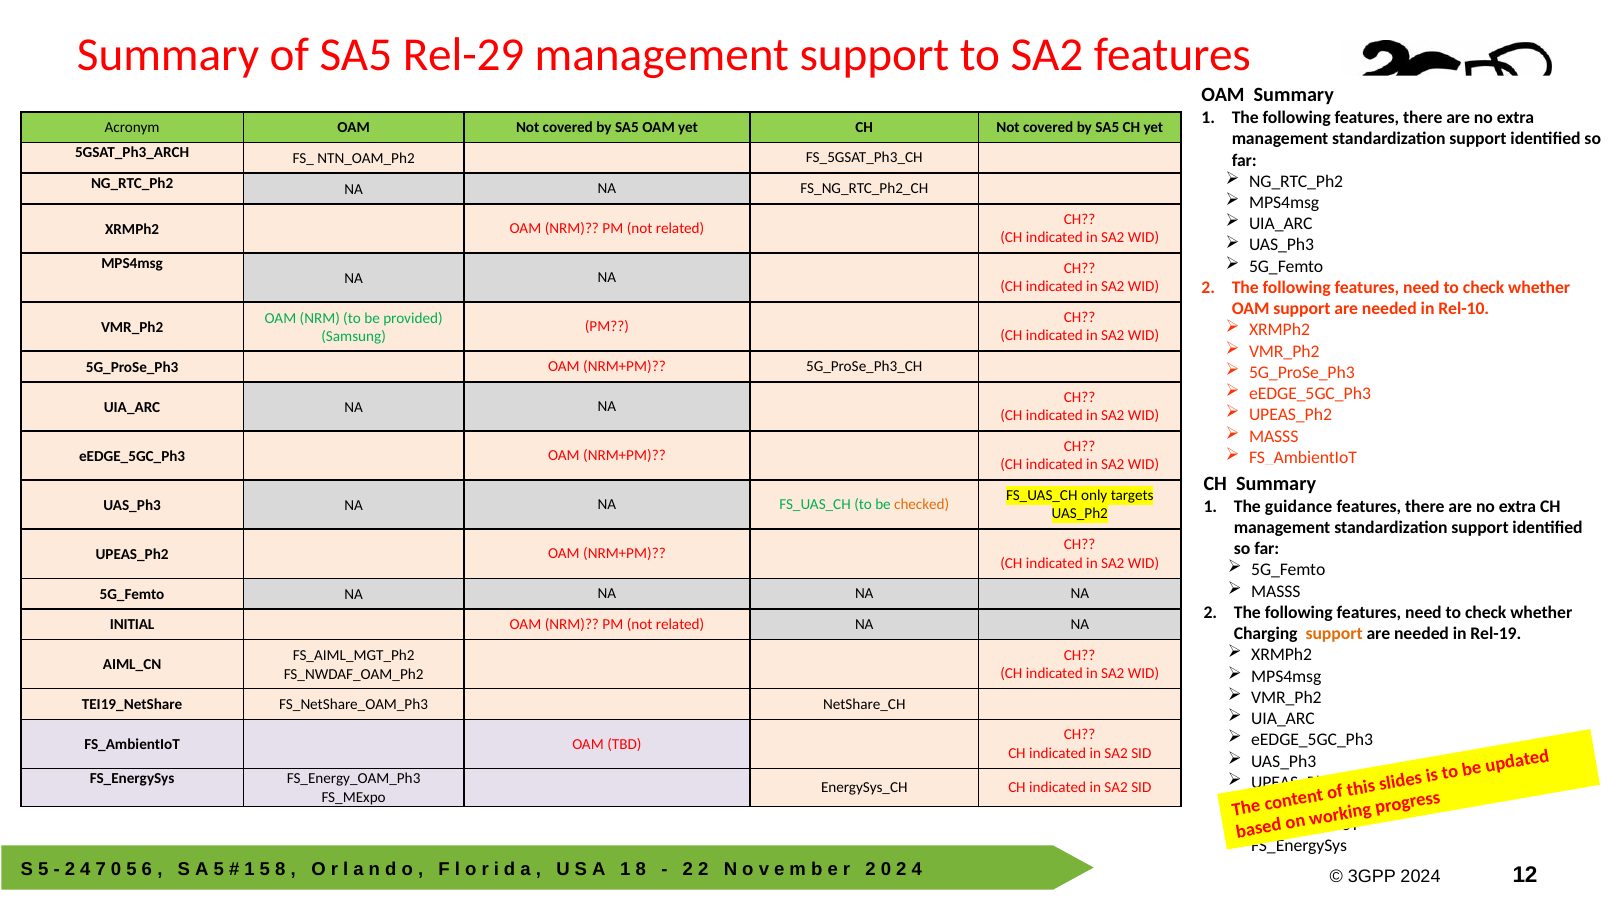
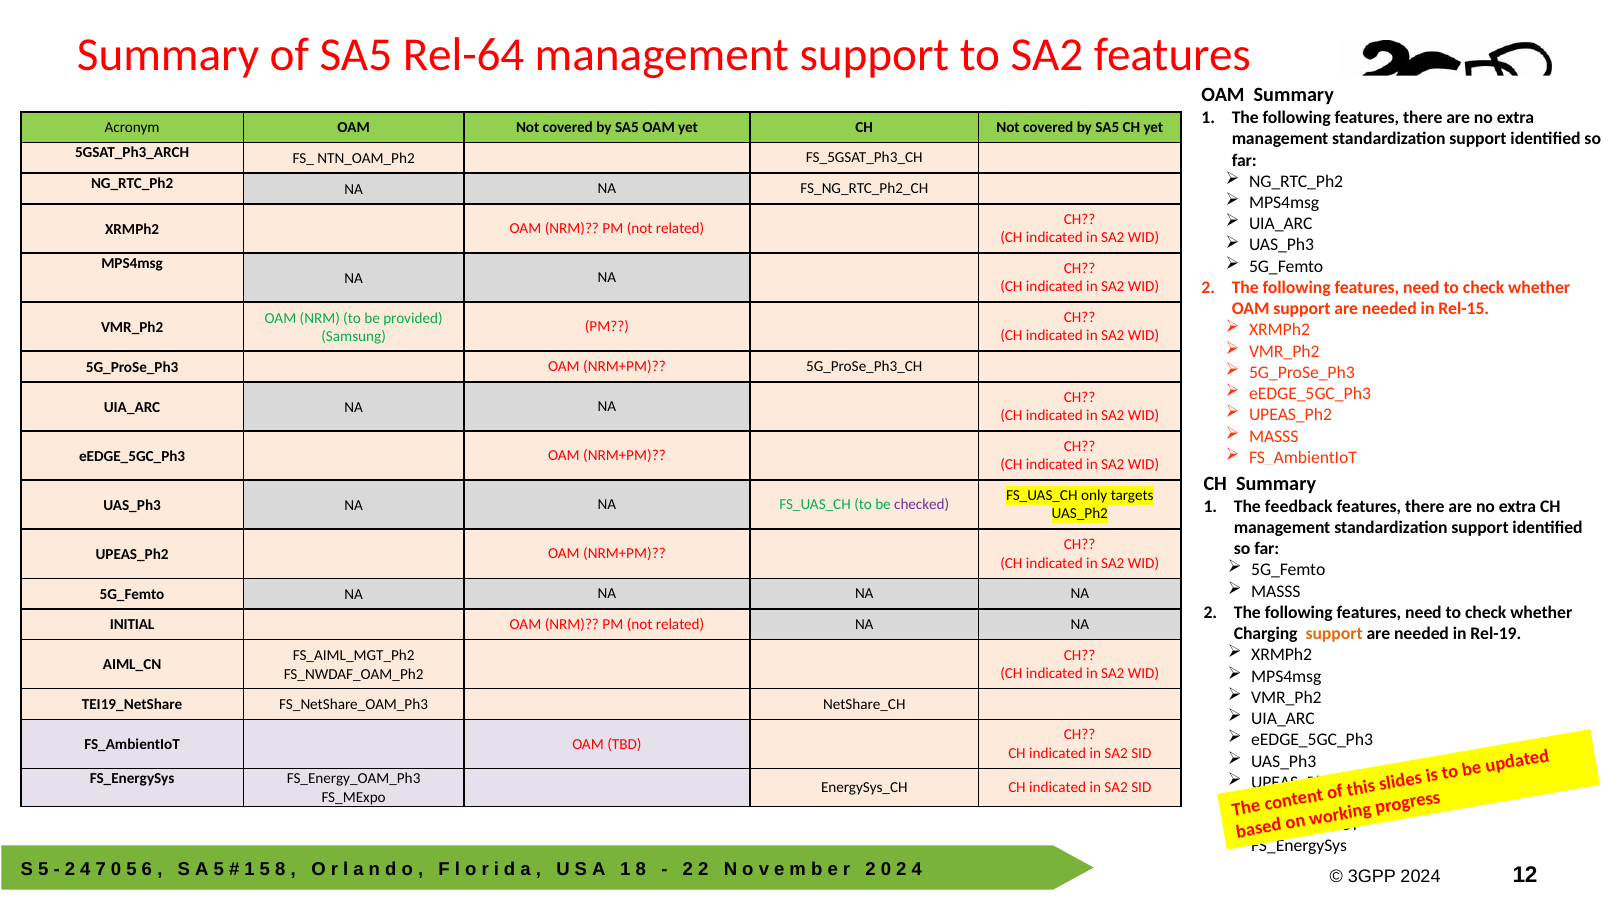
Rel-29: Rel-29 -> Rel-64 (464, 55)
Rel-10: Rel-10 -> Rel-15 (1464, 309)
checked colour: orange -> purple (922, 505)
guidance: guidance -> feedback (1299, 506)
